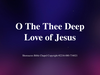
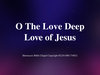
The Thee: Thee -> Love (52, 26)
